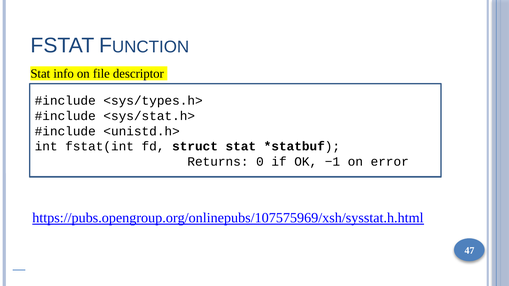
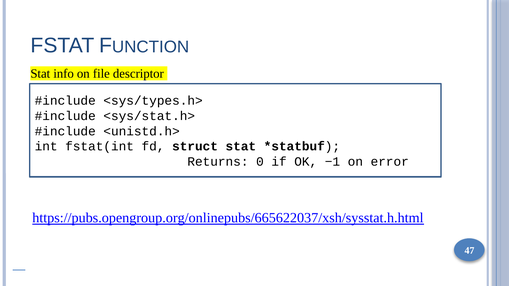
https://pubs.opengroup.org/onlinepubs/107575969/xsh/sysstat.h.html: https://pubs.opengroup.org/onlinepubs/107575969/xsh/sysstat.h.html -> https://pubs.opengroup.org/onlinepubs/665622037/xsh/sysstat.h.html (228, 218)
